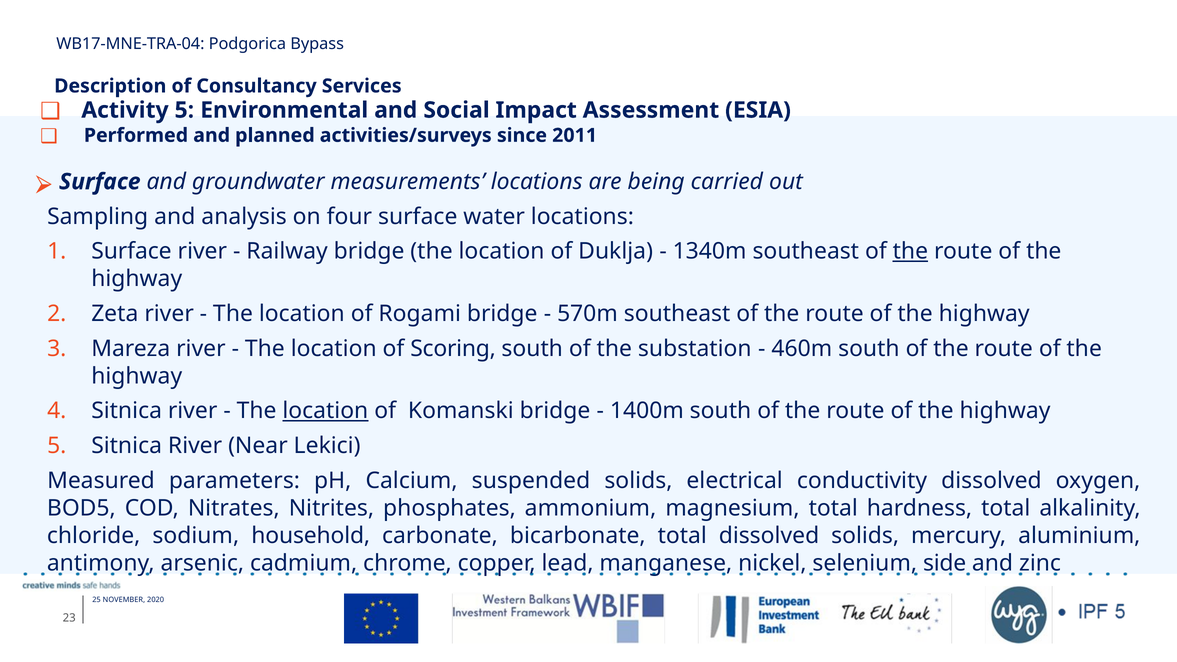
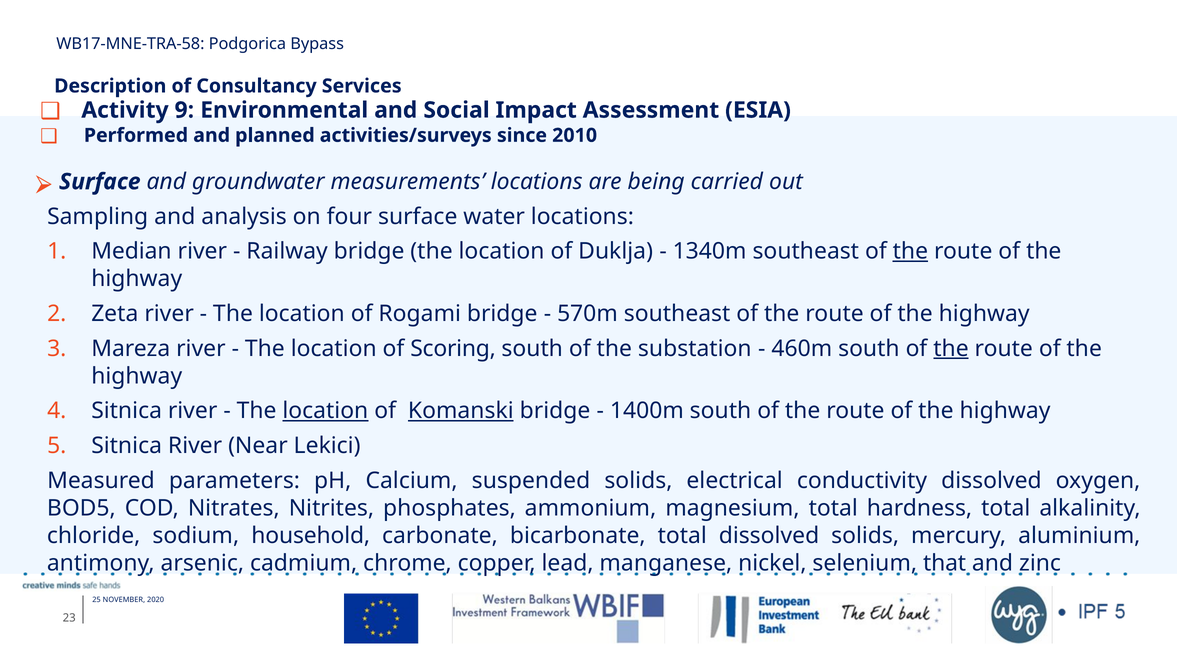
WB17-MNE-TRA-04: WB17-MNE-TRA-04 -> WB17-MNE-TRA-58 (130, 44)
Activity 5: 5 -> 9 (184, 110)
2011: 2011 -> 2010 (575, 135)
Surface: Surface -> Median (131, 251)
the underline: none -> present (951, 349)
Komanski underline: none -> present (461, 411)
side: side -> that (945, 563)
